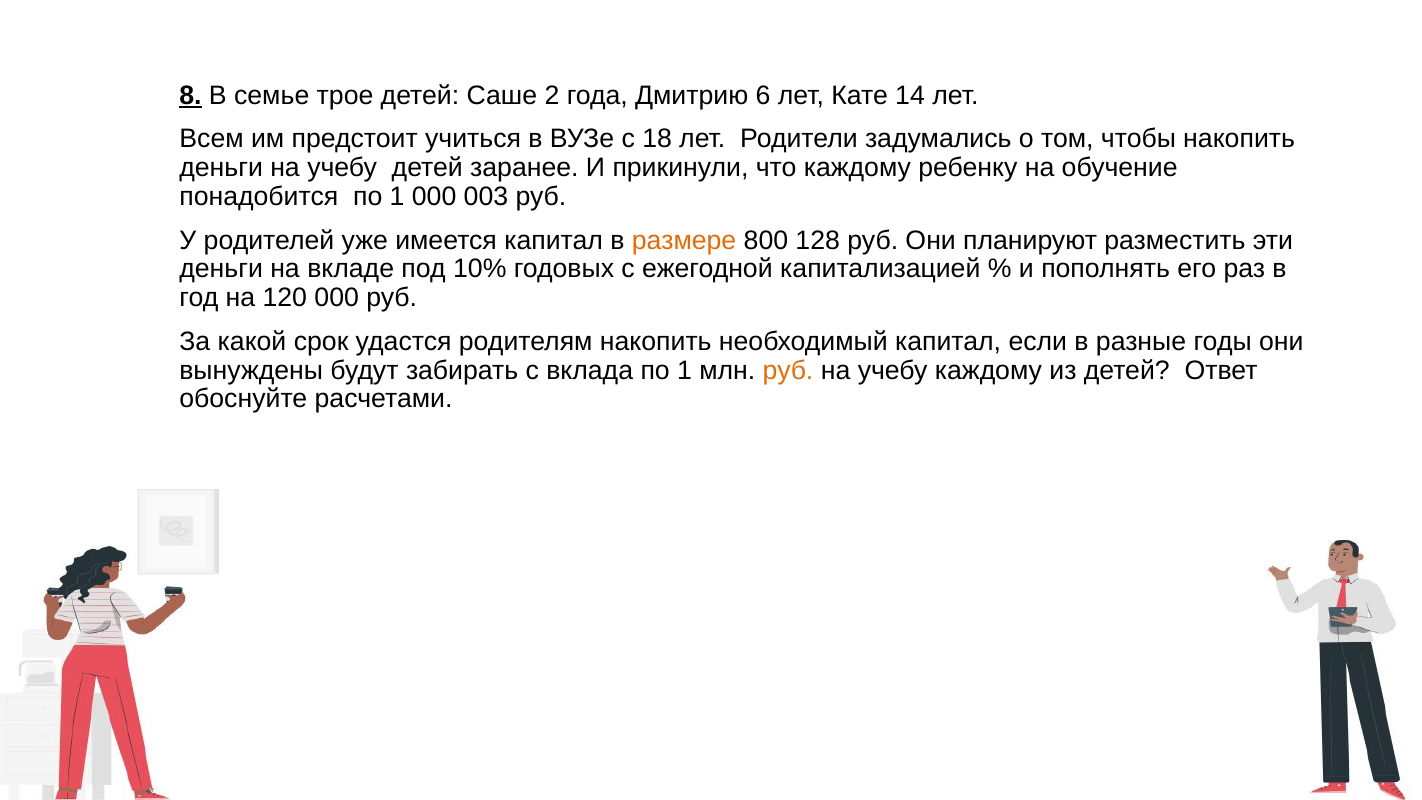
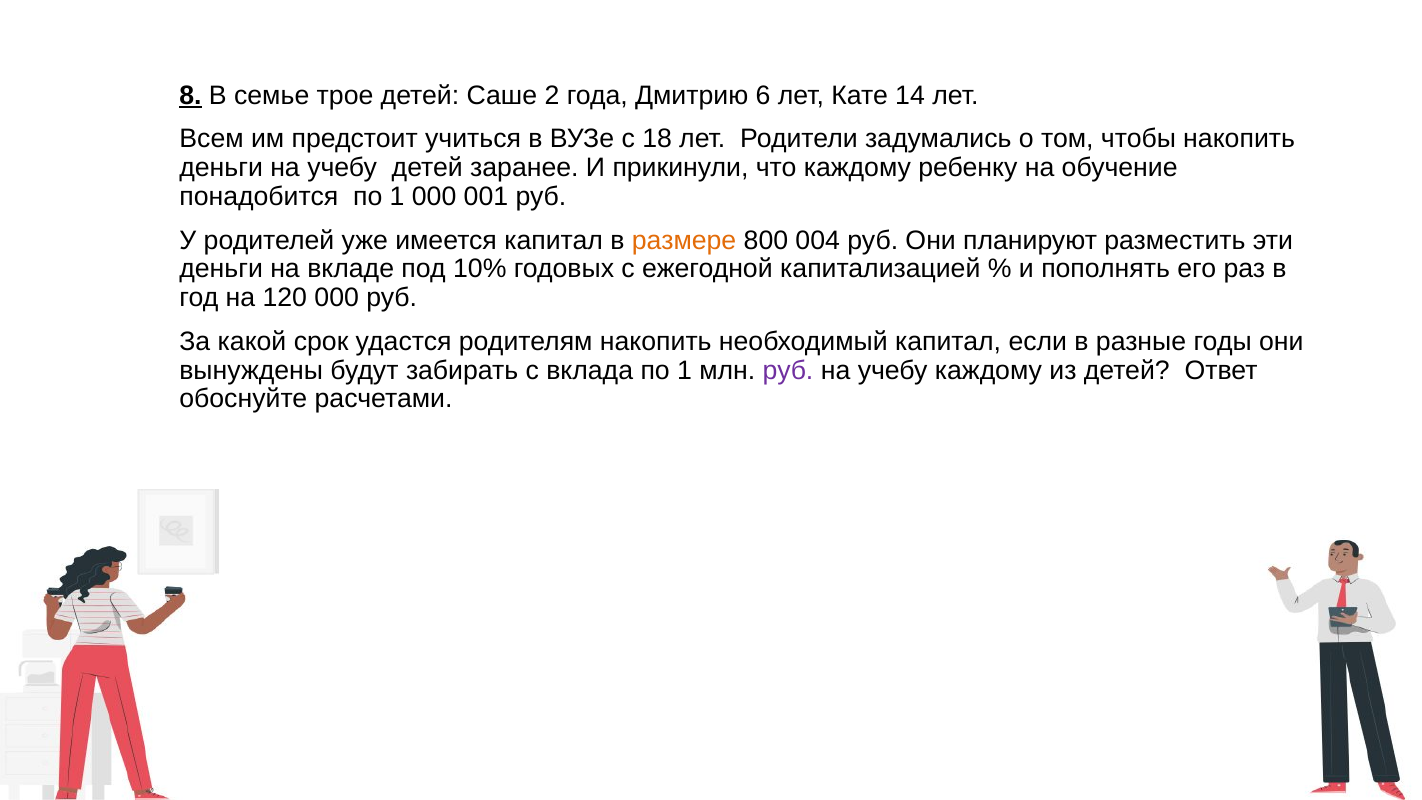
003: 003 -> 001 (486, 197)
128: 128 -> 004 (818, 240)
руб colour: orange -> purple (788, 370)
